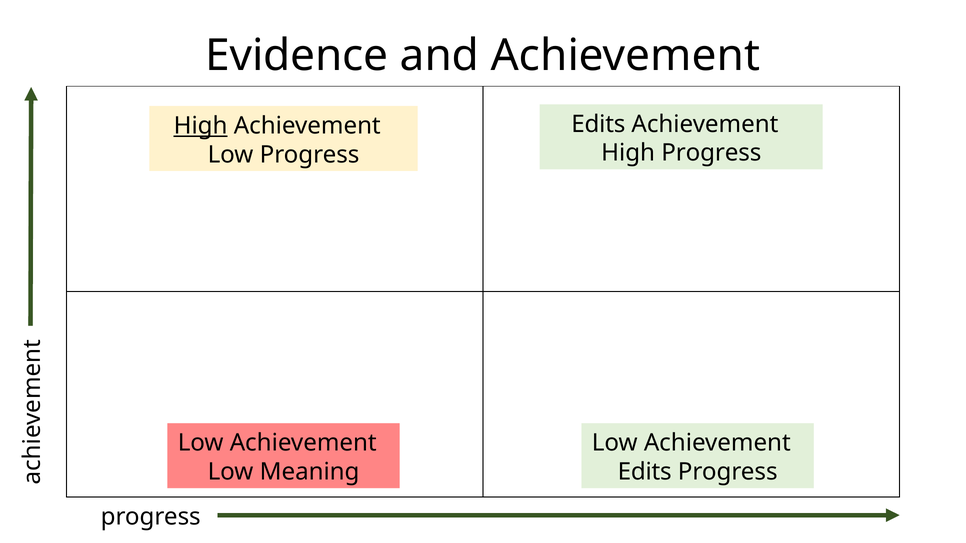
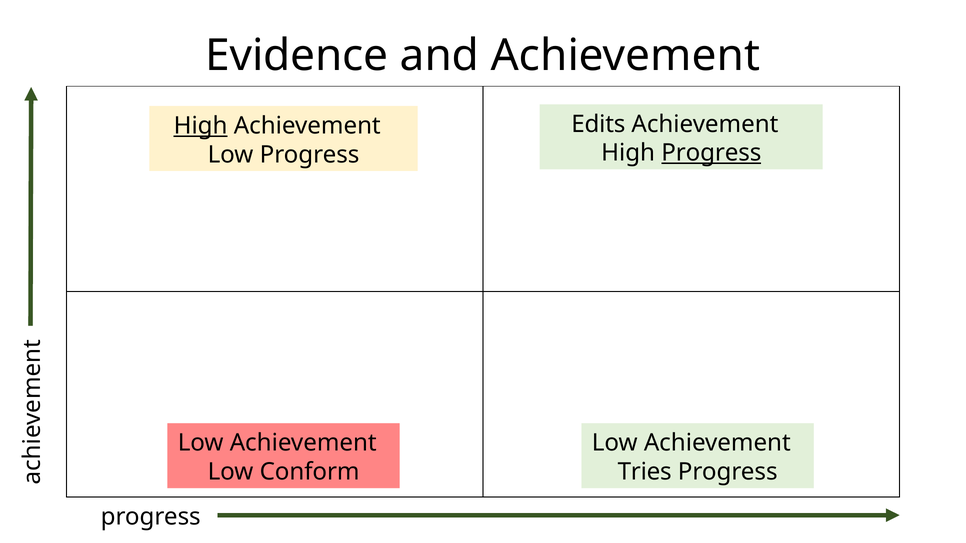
Progress underline: none -> present (711, 153)
Meaning: Meaning -> Conform (310, 472)
Edits: Edits -> Tries (645, 472)
